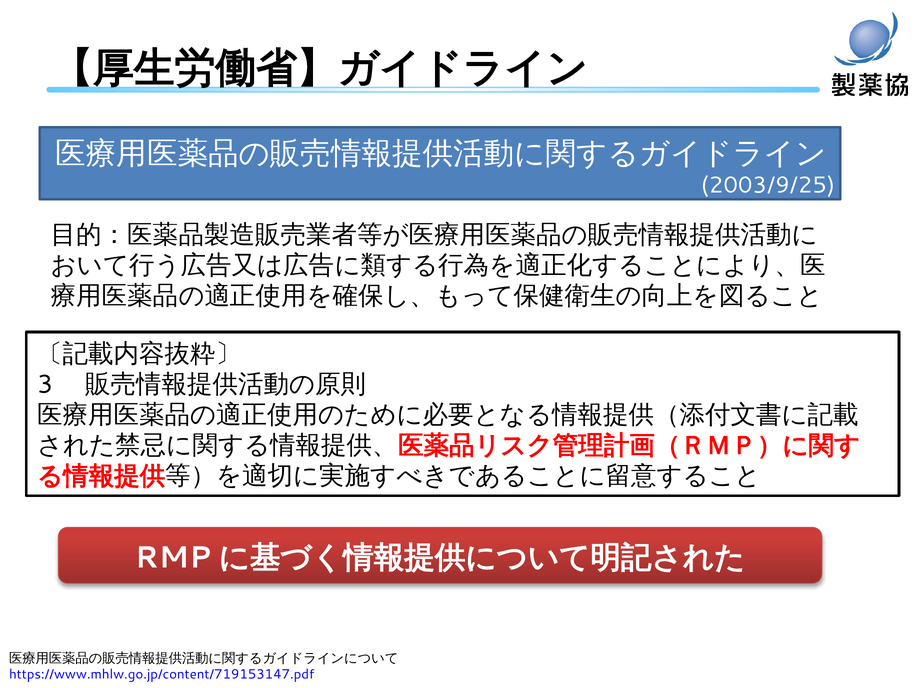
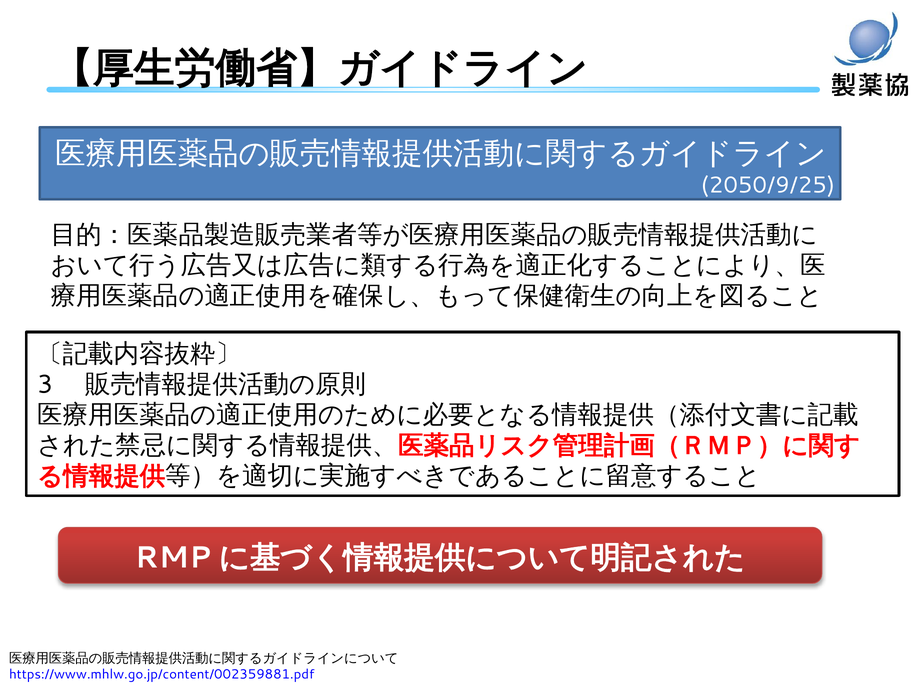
2003/9/25: 2003/9/25 -> 2050/9/25 (768, 185)
https://www.mhlw.go.jp/content/719153147.pdf: https://www.mhlw.go.jp/content/719153147.pdf -> https://www.mhlw.go.jp/content/002359881.pdf (162, 674)
